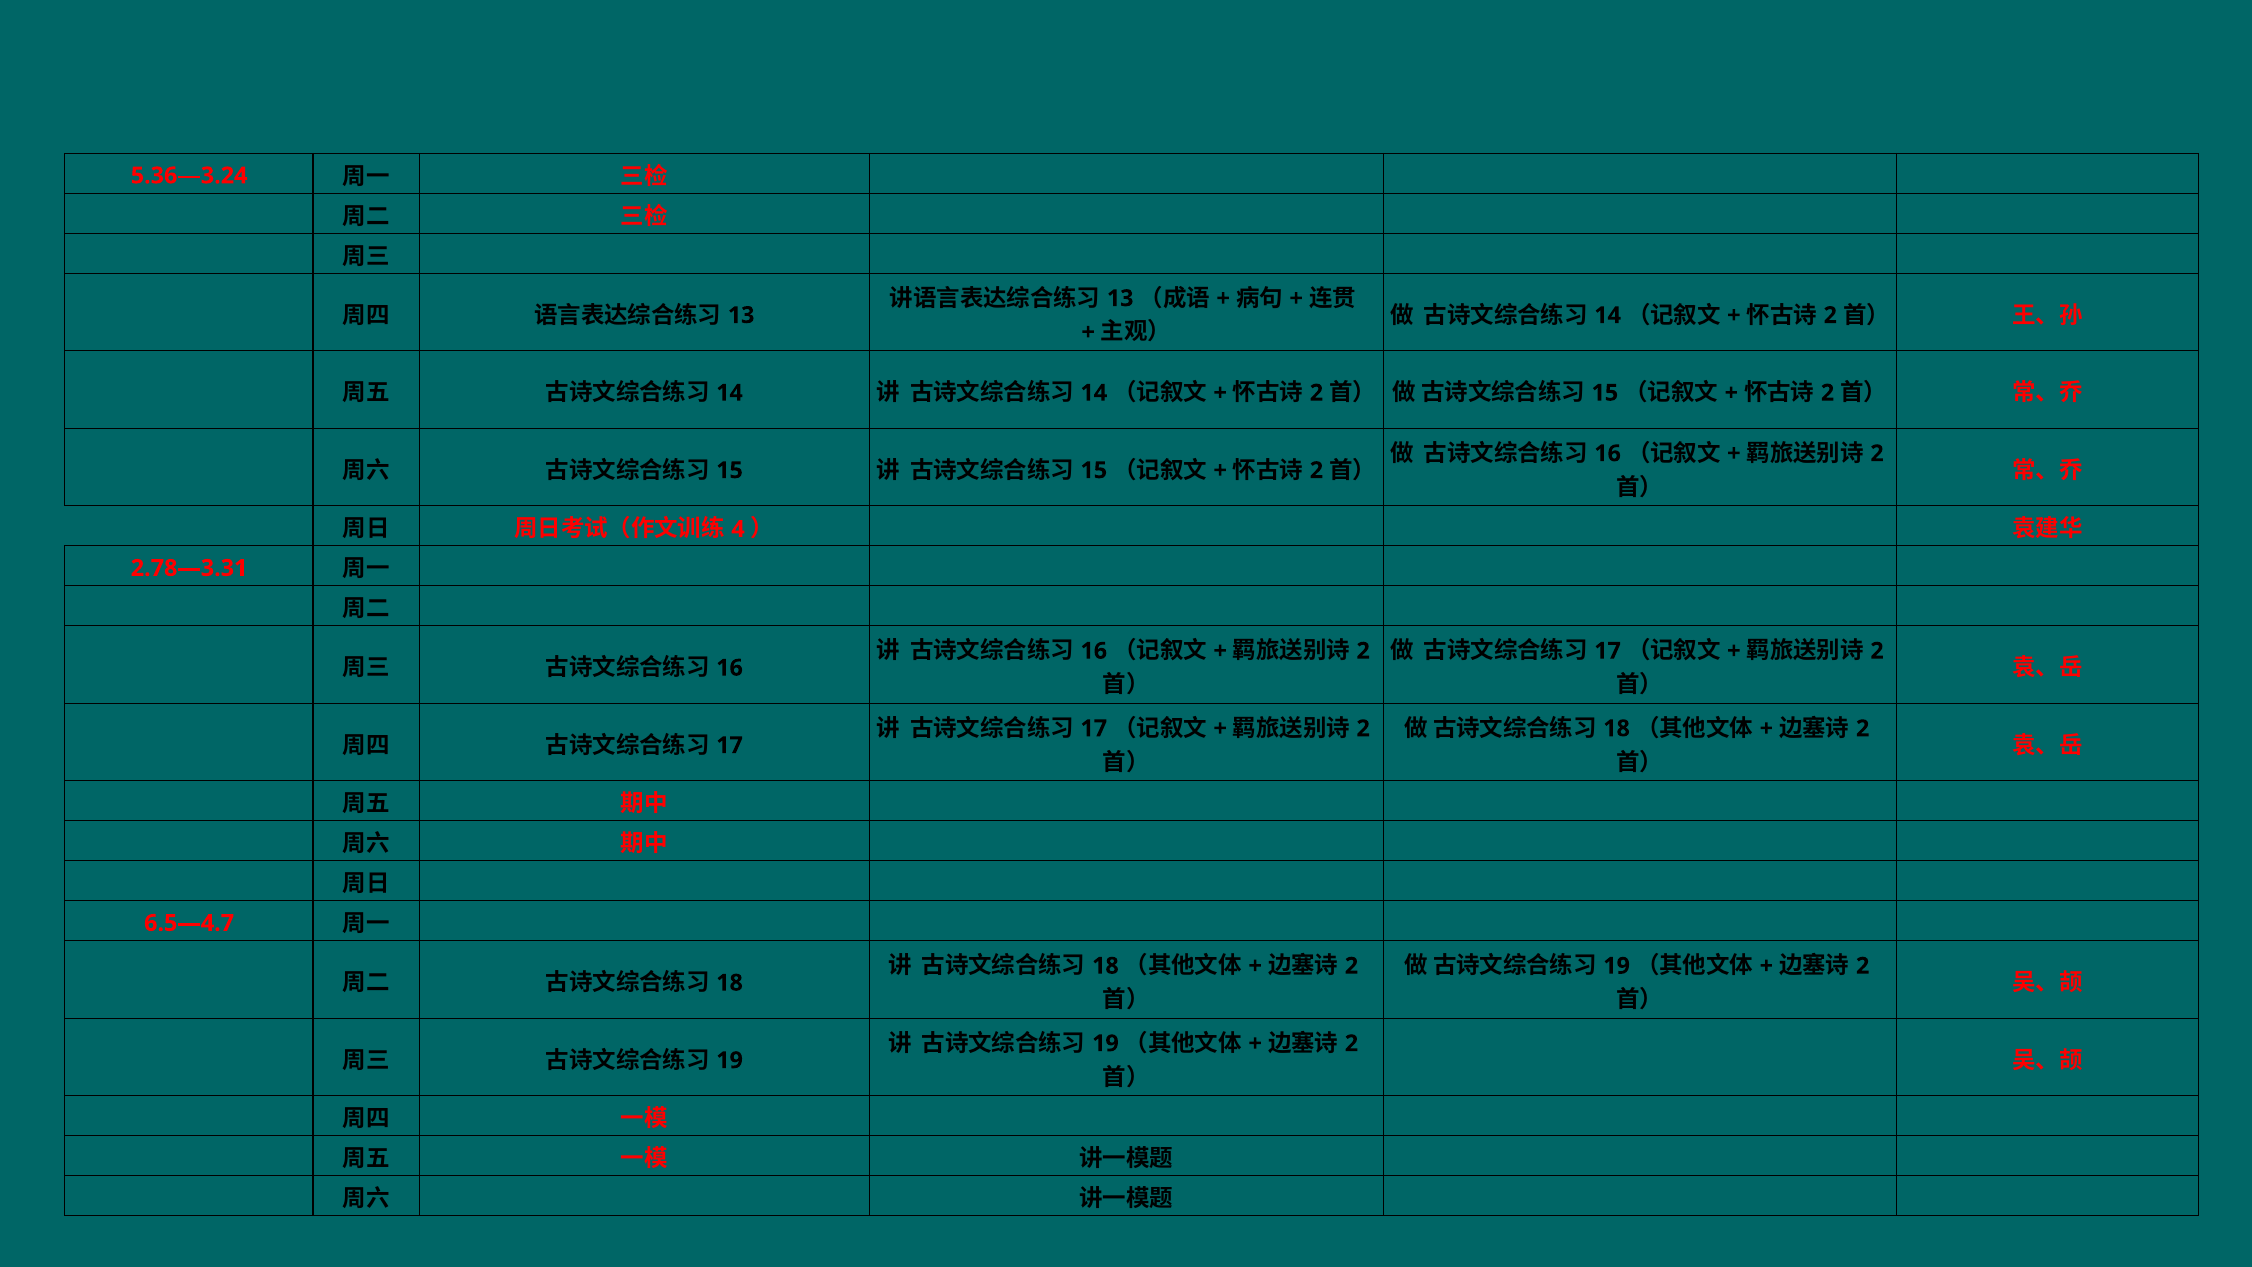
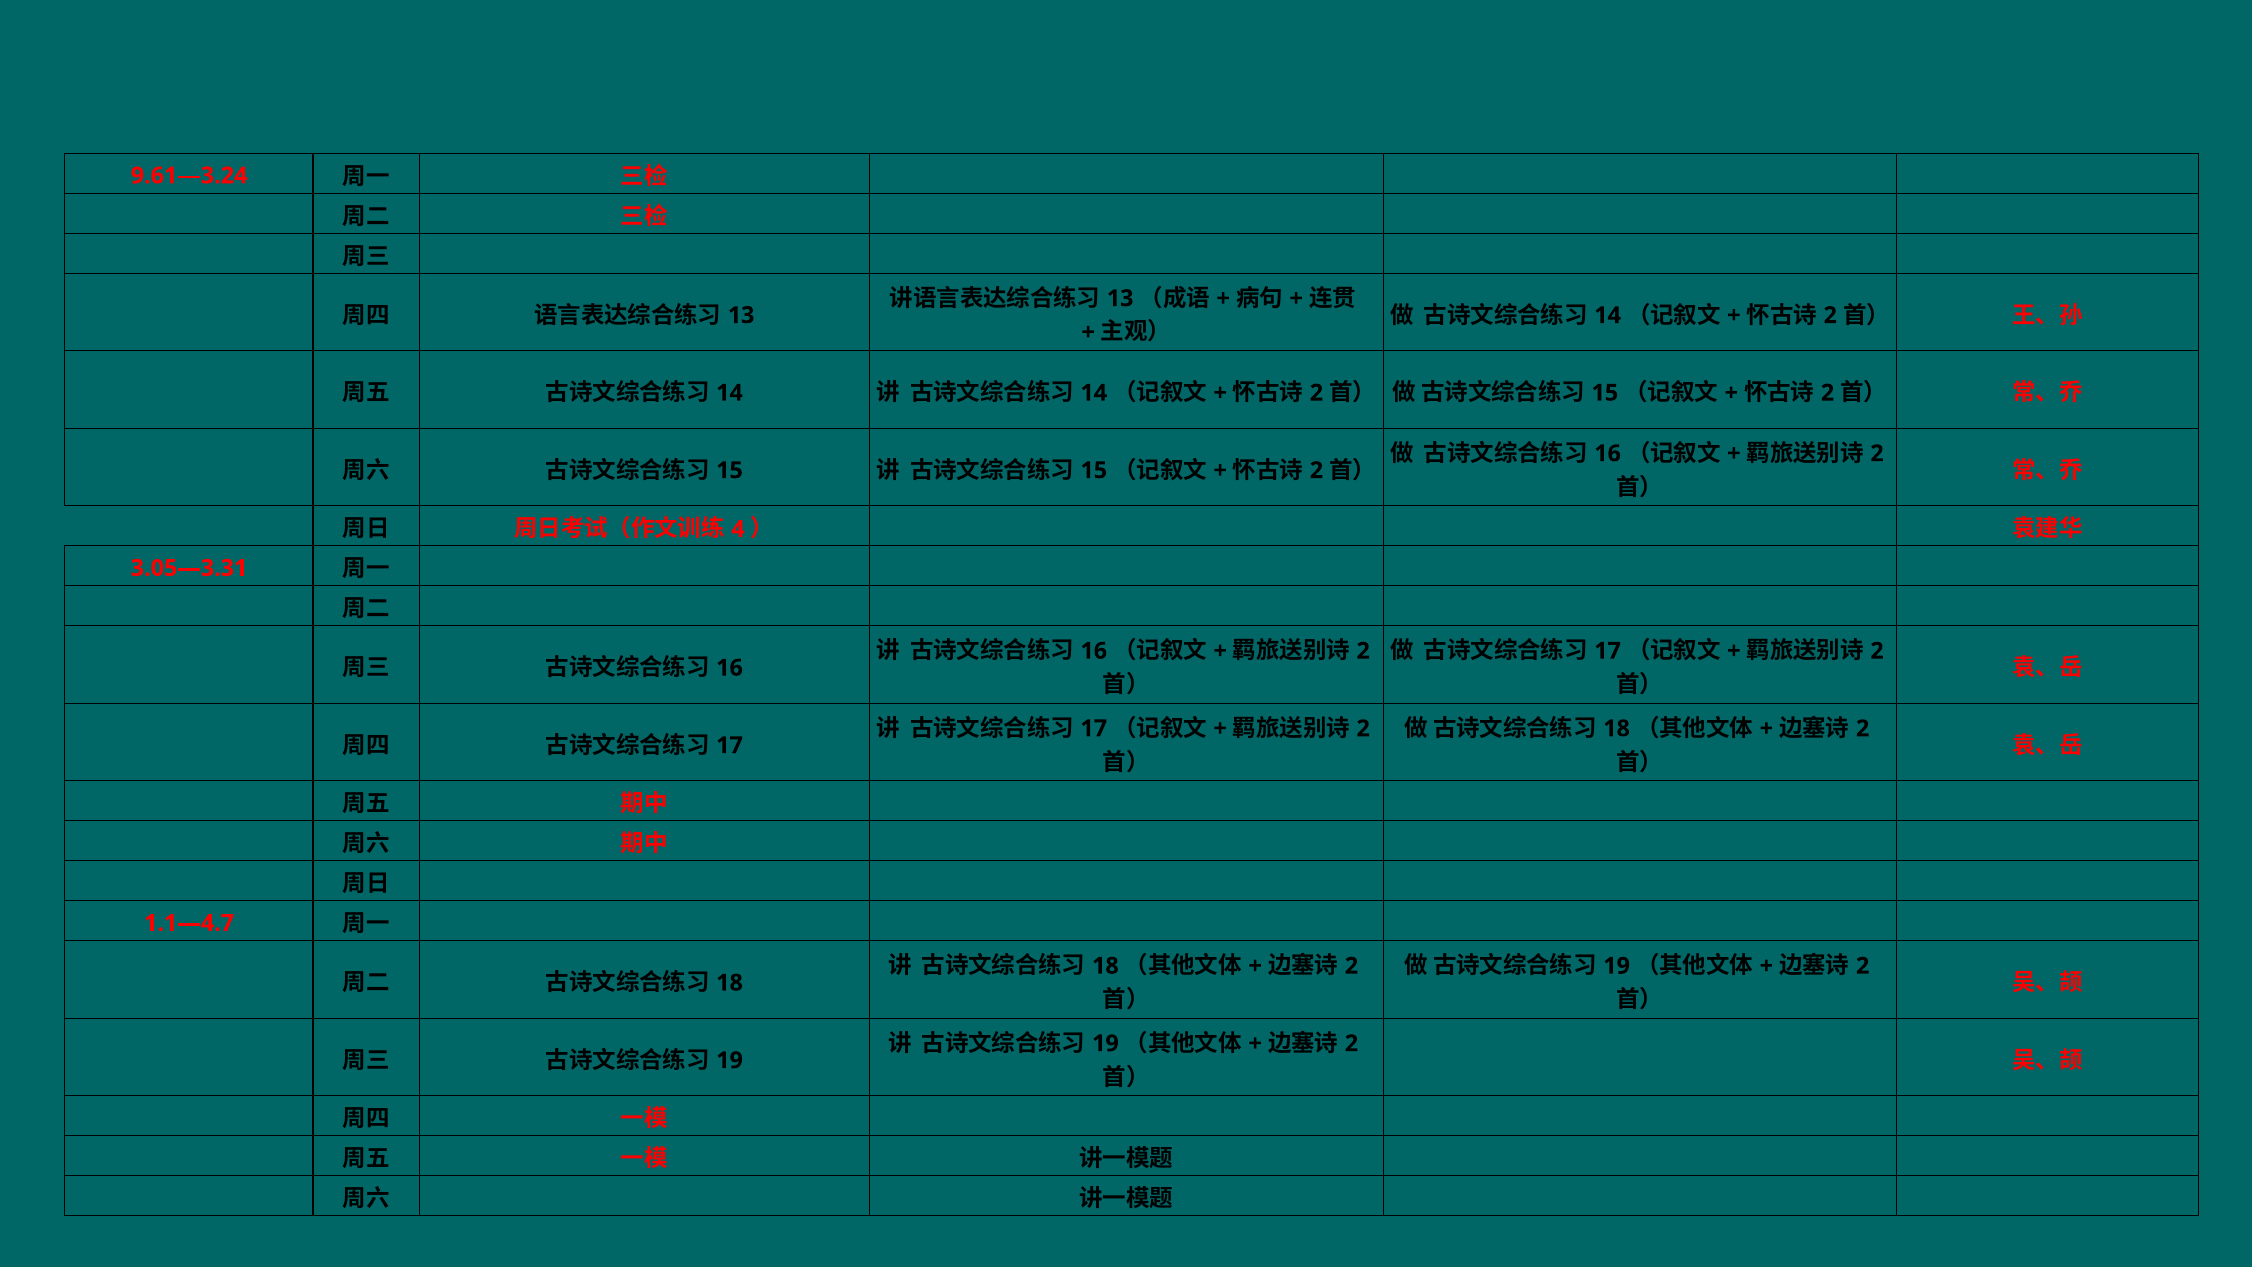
5.36—3.24: 5.36—3.24 -> 9.61—3.24 (189, 176)
2.78—3.31: 2.78—3.31 -> 3.05—3.31 (189, 568)
6.5—4.7: 6.5—4.7 -> 1.1—4.7 (189, 923)
